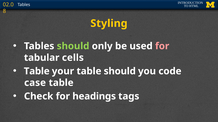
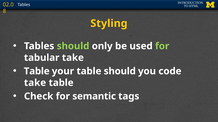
for colour: pink -> light green (162, 46)
tabular cells: cells -> take (73, 58)
case: case -> take (35, 83)
headings: headings -> semantic (94, 97)
